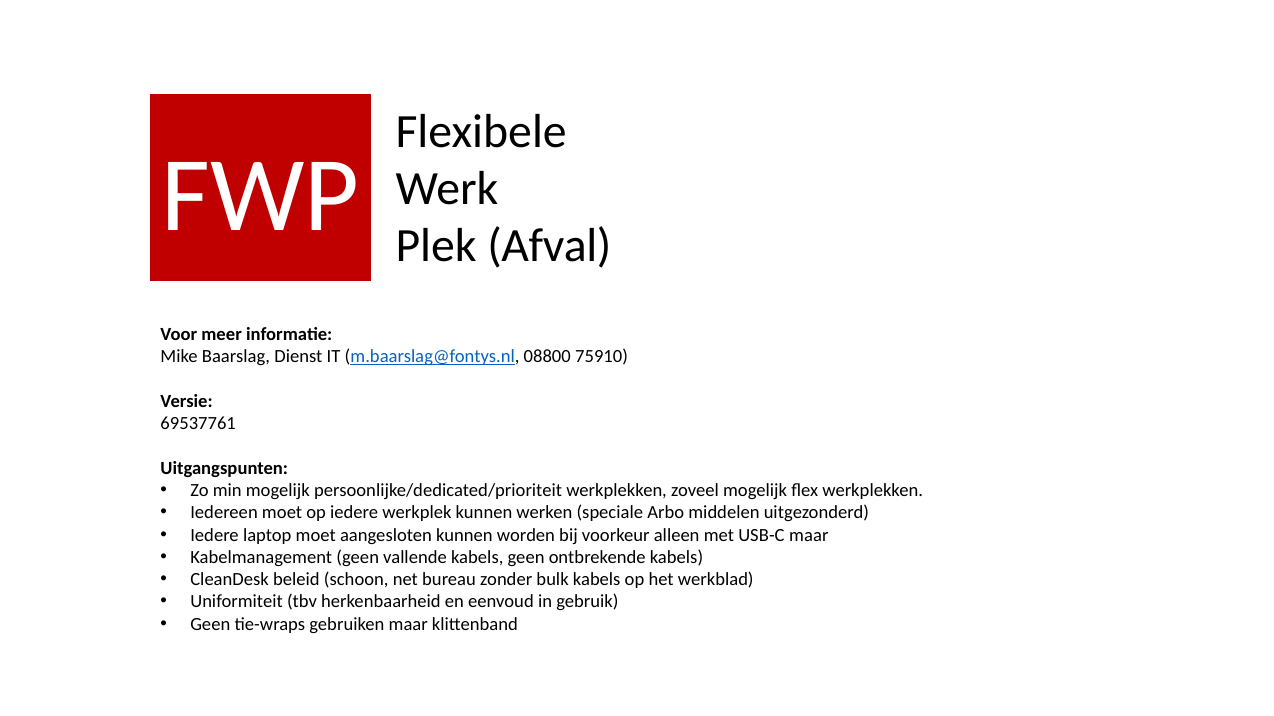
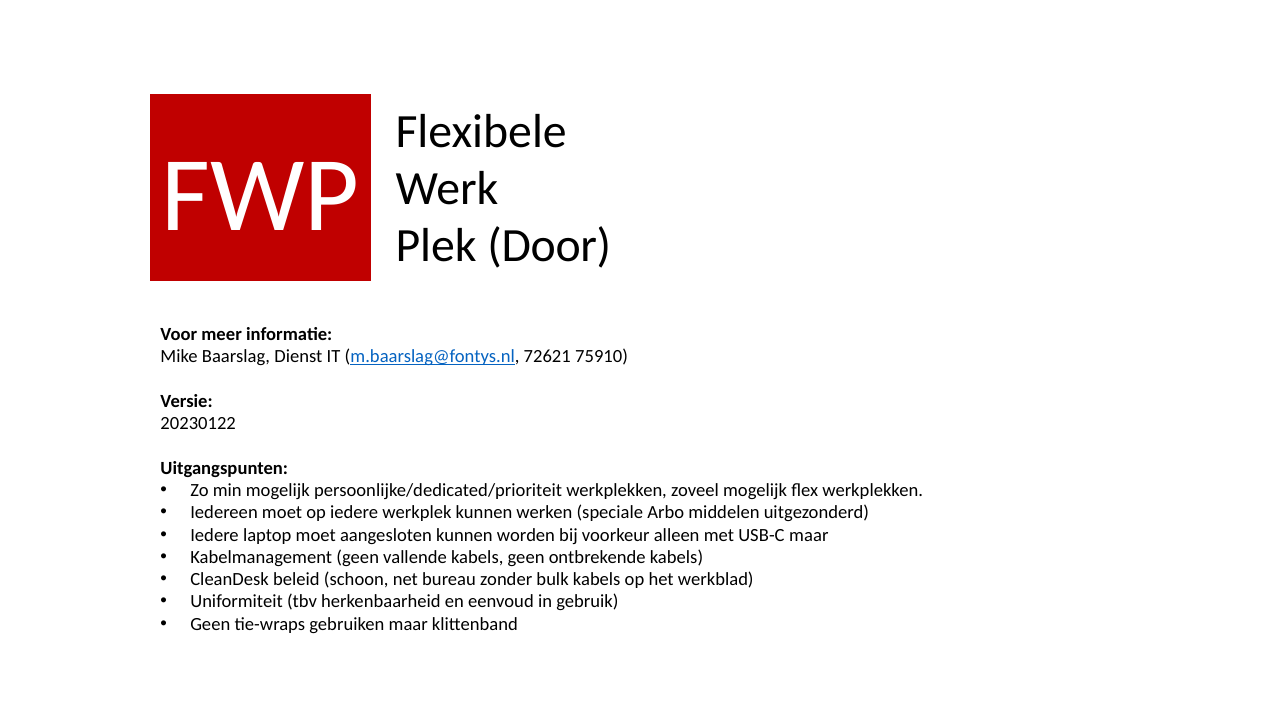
Afval: Afval -> Door (549, 246)
08800: 08800 -> 72621 (547, 357)
69537761: 69537761 -> 20230122 (198, 424)
